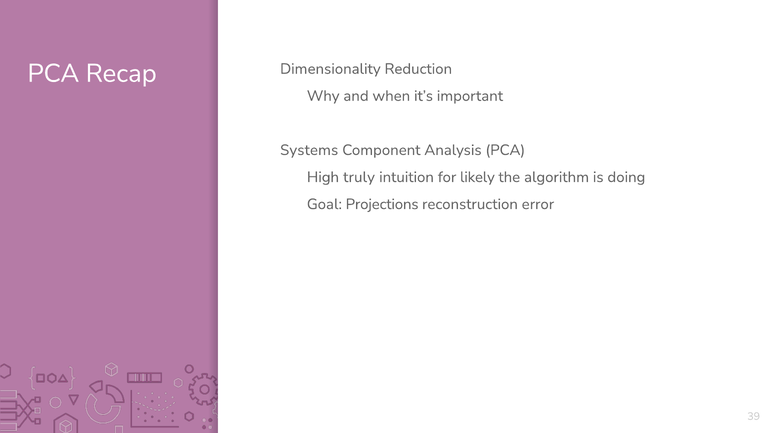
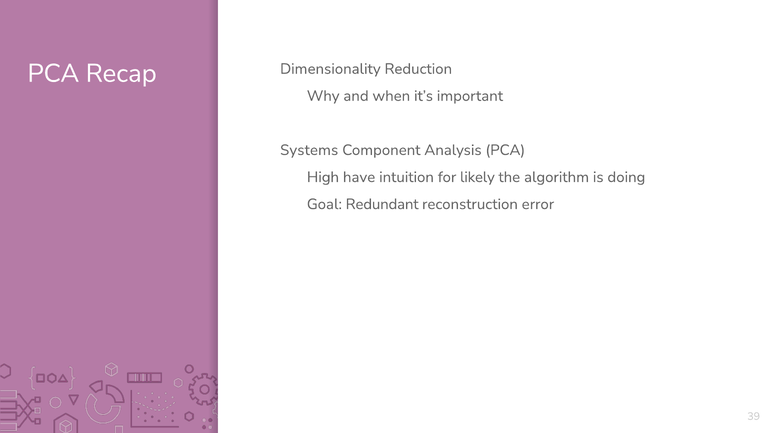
truly: truly -> have (359, 177)
Projections: Projections -> Redundant (382, 204)
